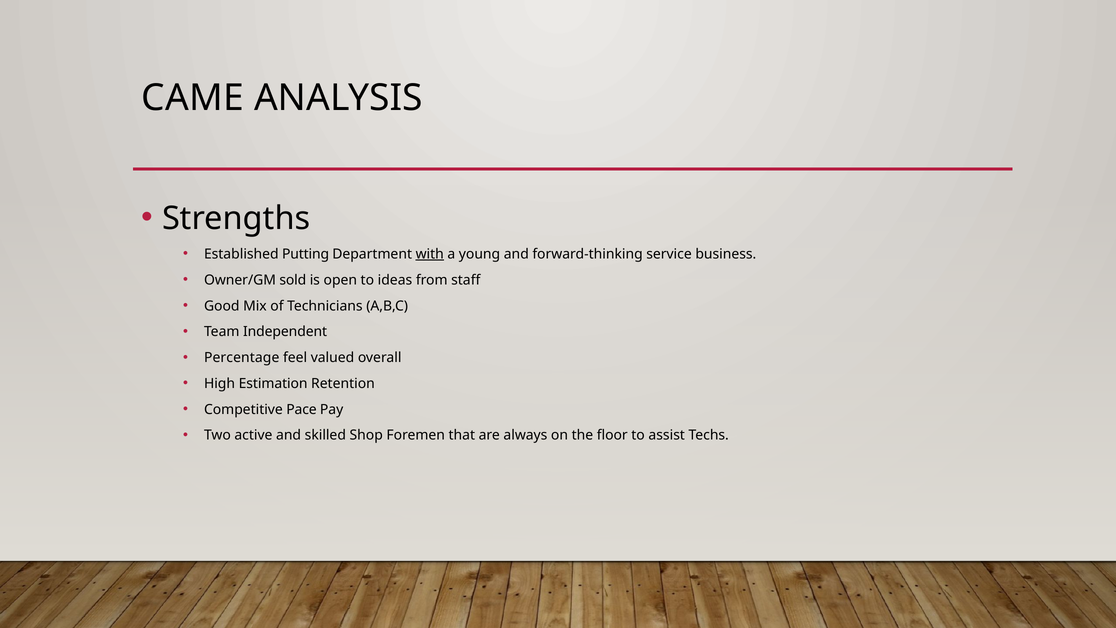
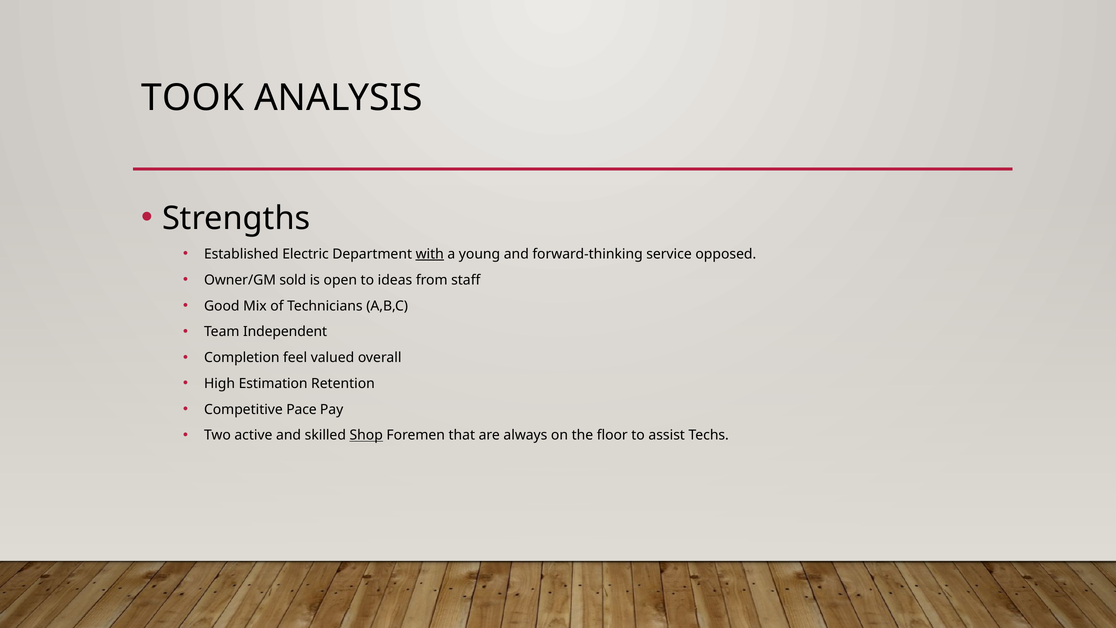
CAME: CAME -> TOOK (193, 98)
Putting: Putting -> Electric (306, 254)
business: business -> opposed (726, 254)
Percentage: Percentage -> Completion (242, 358)
Shop underline: none -> present (366, 435)
